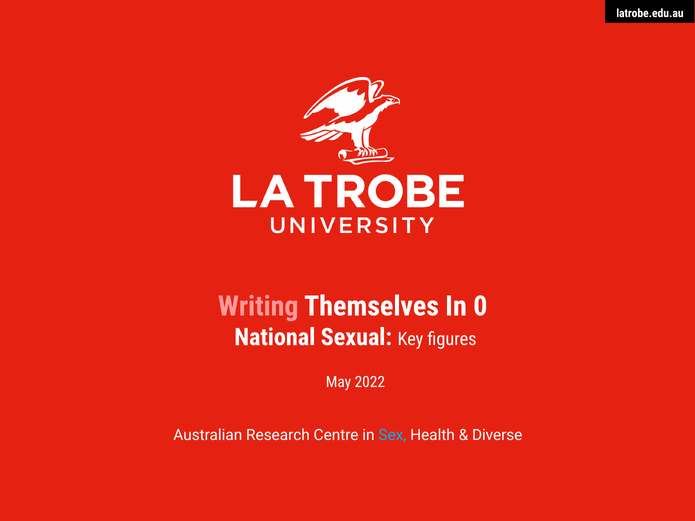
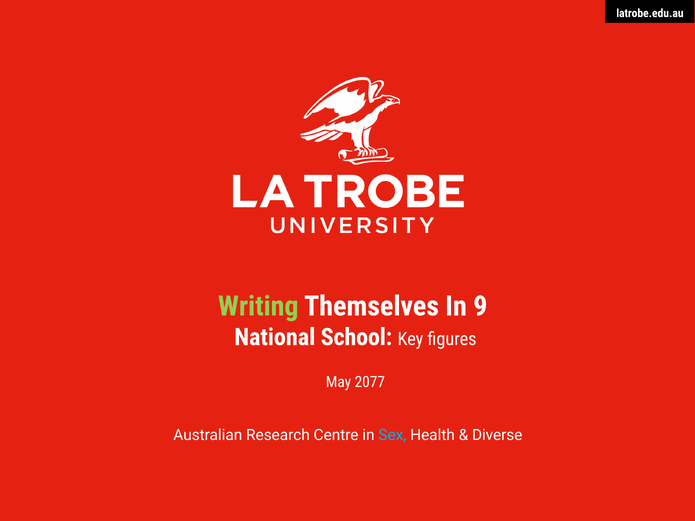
Writing colour: pink -> light green (258, 306)
0: 0 -> 9 (480, 306)
Sexual: Sexual -> School (356, 337)
2022: 2022 -> 2077 (370, 382)
